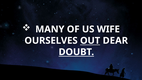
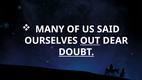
WIFE: WIFE -> SAID (108, 29)
